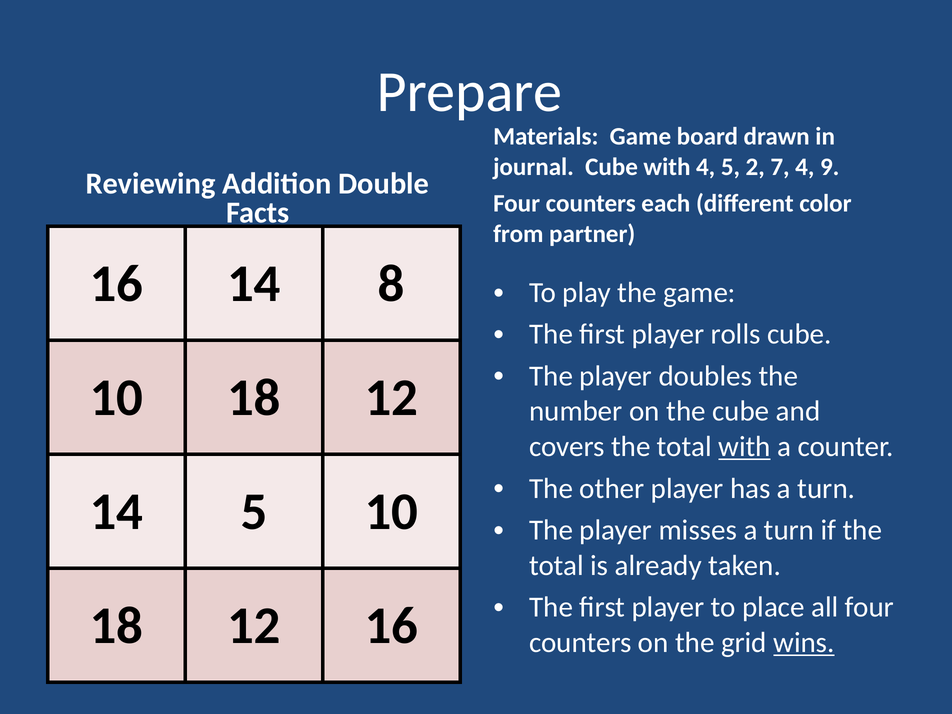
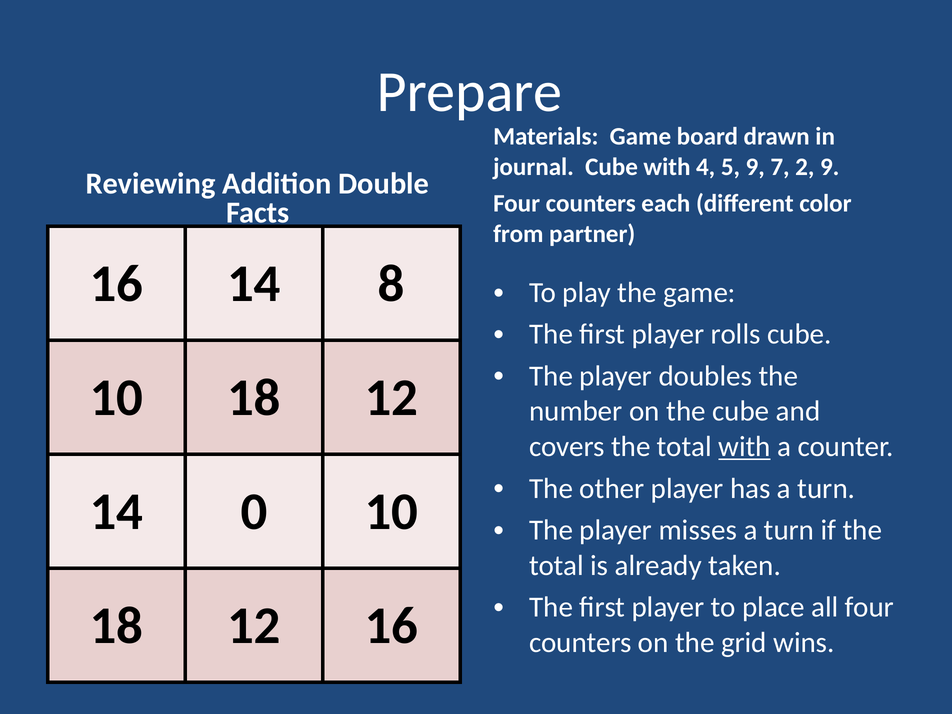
5 2: 2 -> 9 (755, 167)
7 4: 4 -> 2 (805, 167)
14 5: 5 -> 0 (254, 512)
wins underline: present -> none (804, 643)
